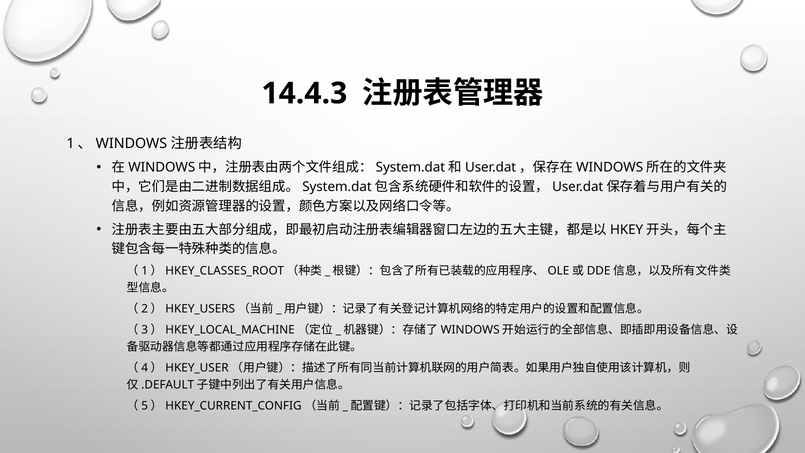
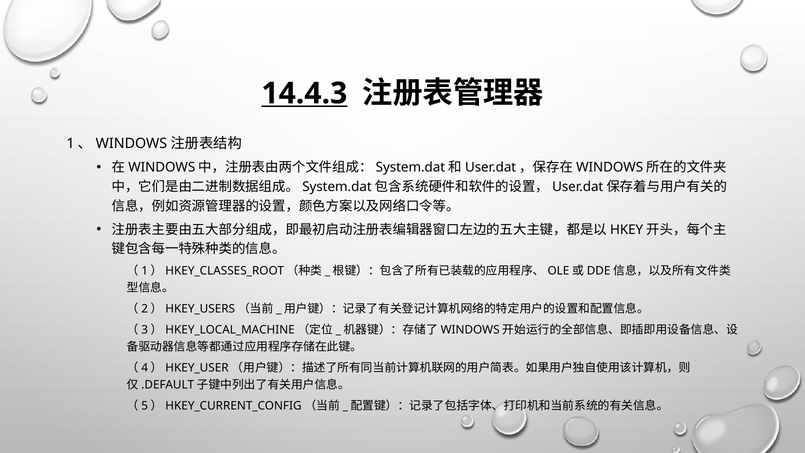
14.4.3 underline: none -> present (304, 93)
